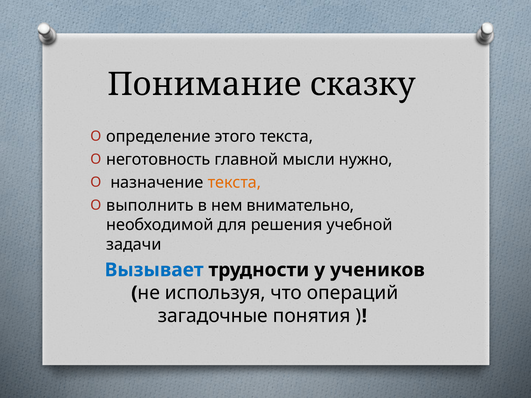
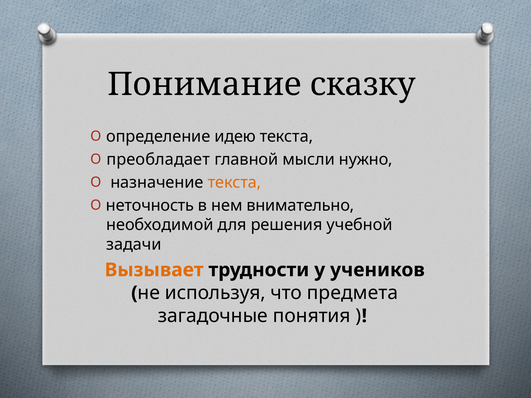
этого: этого -> идею (235, 137)
неготовность: неготовность -> преобладает (158, 160)
выполнить: выполнить -> неточность (150, 206)
Вызывает colour: blue -> orange (154, 270)
операций: операций -> предмета (352, 293)
